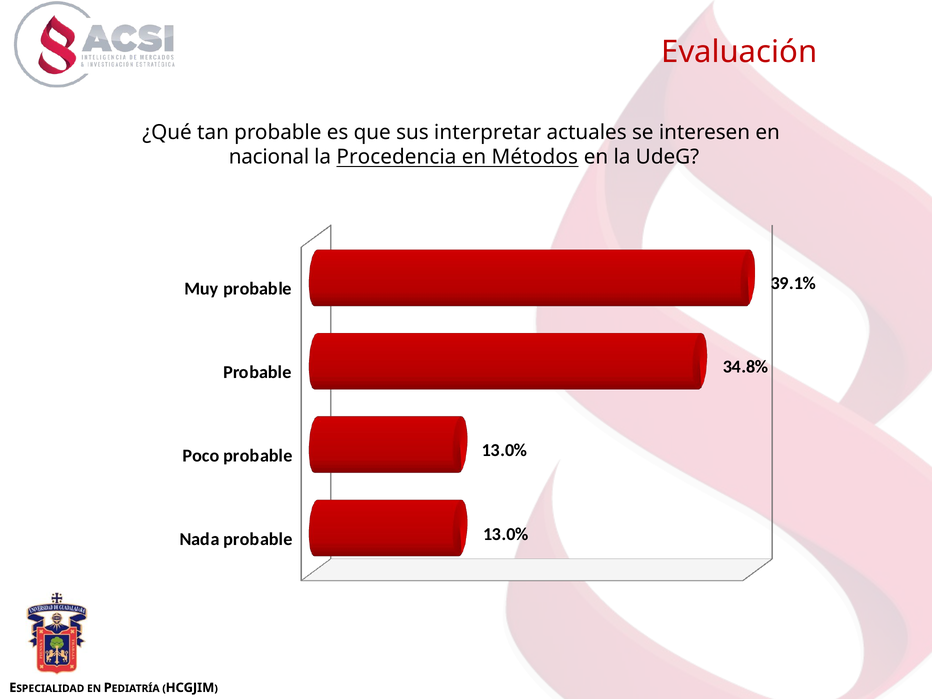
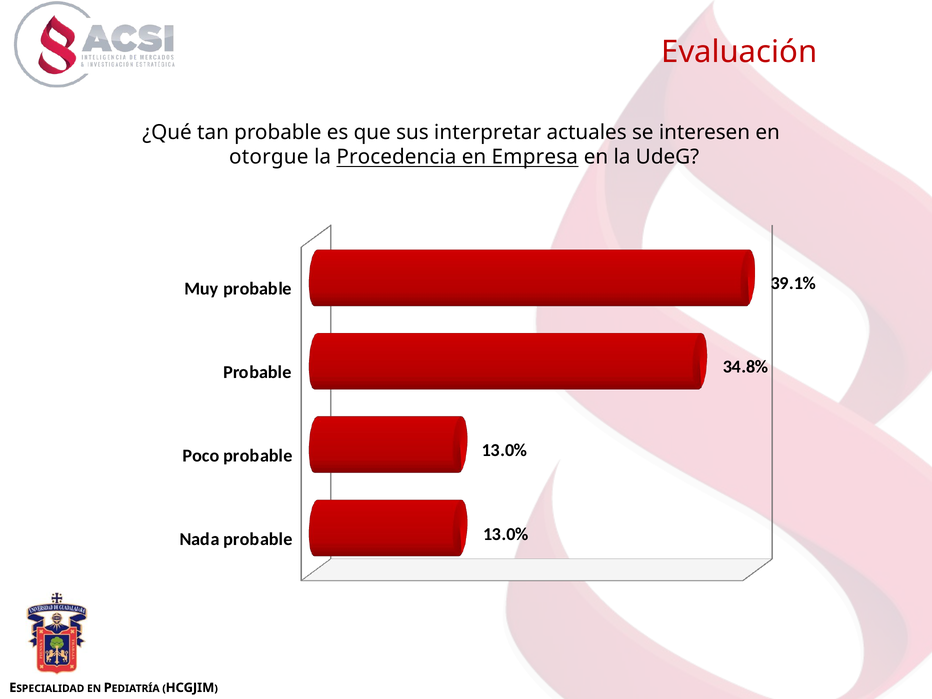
nacional: nacional -> otorgue (269, 157)
Métodos: Métodos -> Empresa (535, 157)
